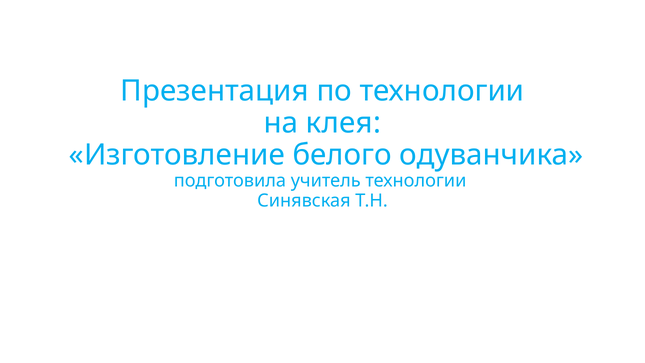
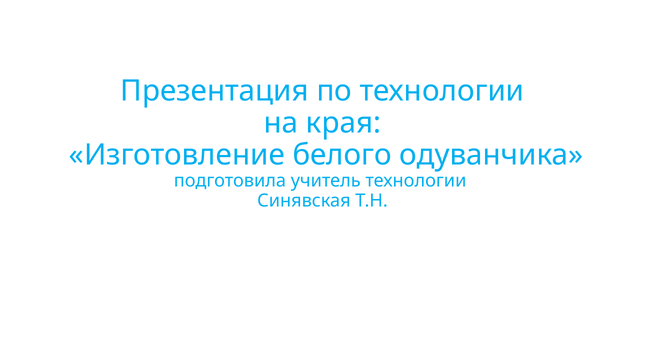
клея: клея -> края (343, 123)
